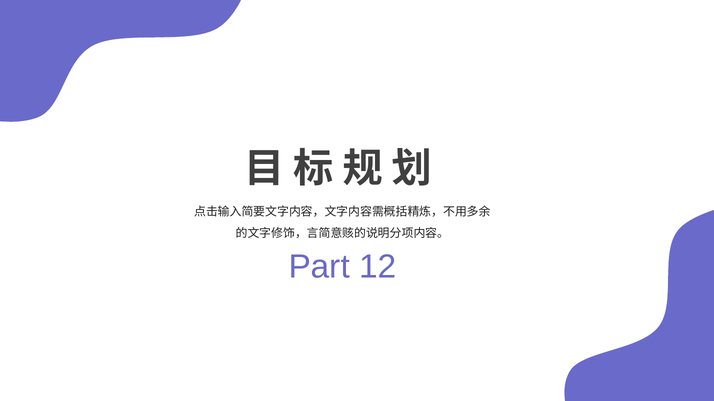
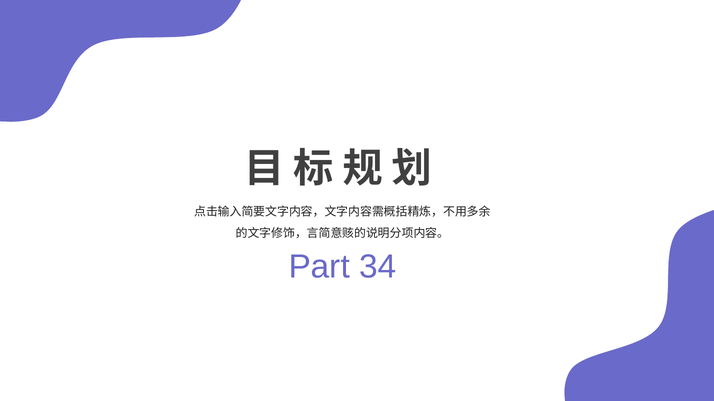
12: 12 -> 34 (378, 267)
